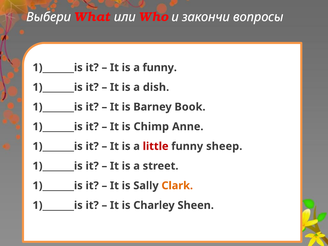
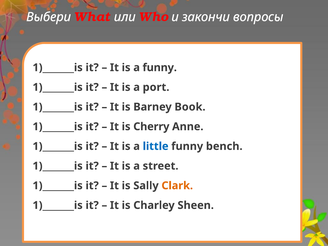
dish: dish -> port (156, 87)
Chimp: Chimp -> Cherry (151, 127)
little colour: red -> blue (156, 146)
sheep: sheep -> bench (224, 146)
